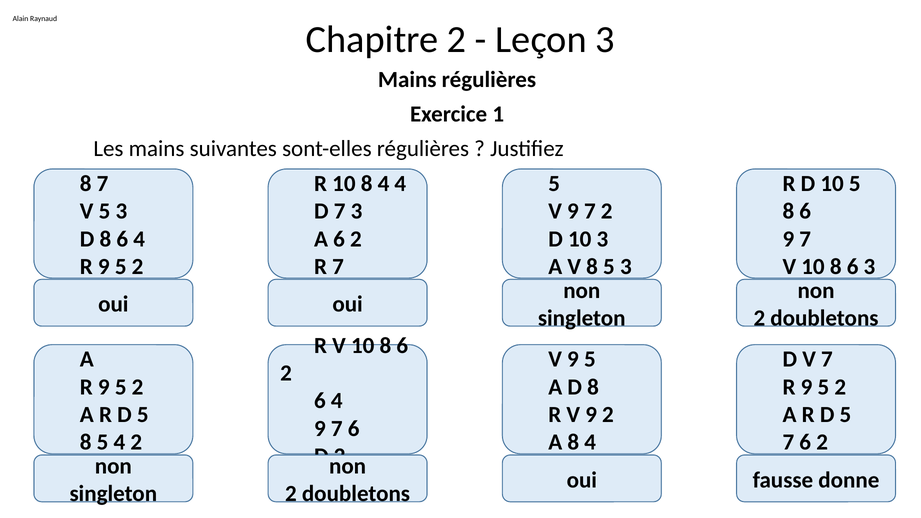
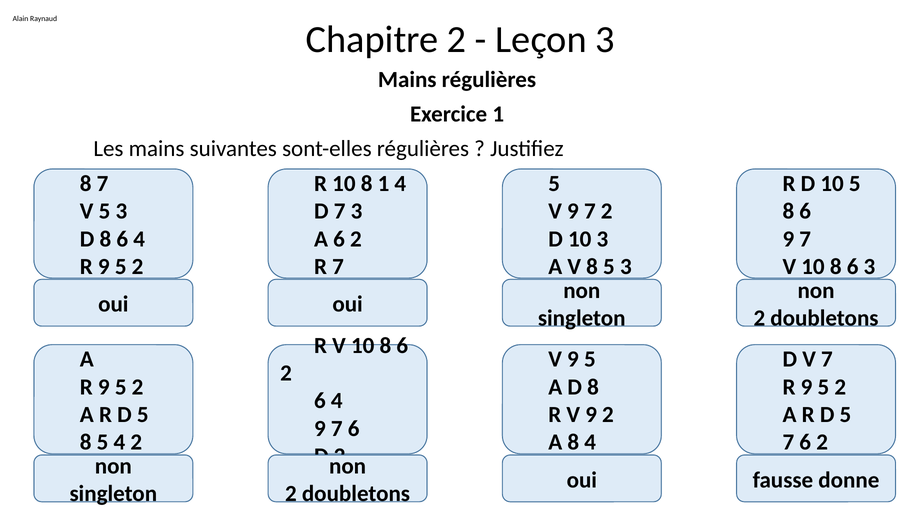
10 8 4: 4 -> 1 (383, 184)
